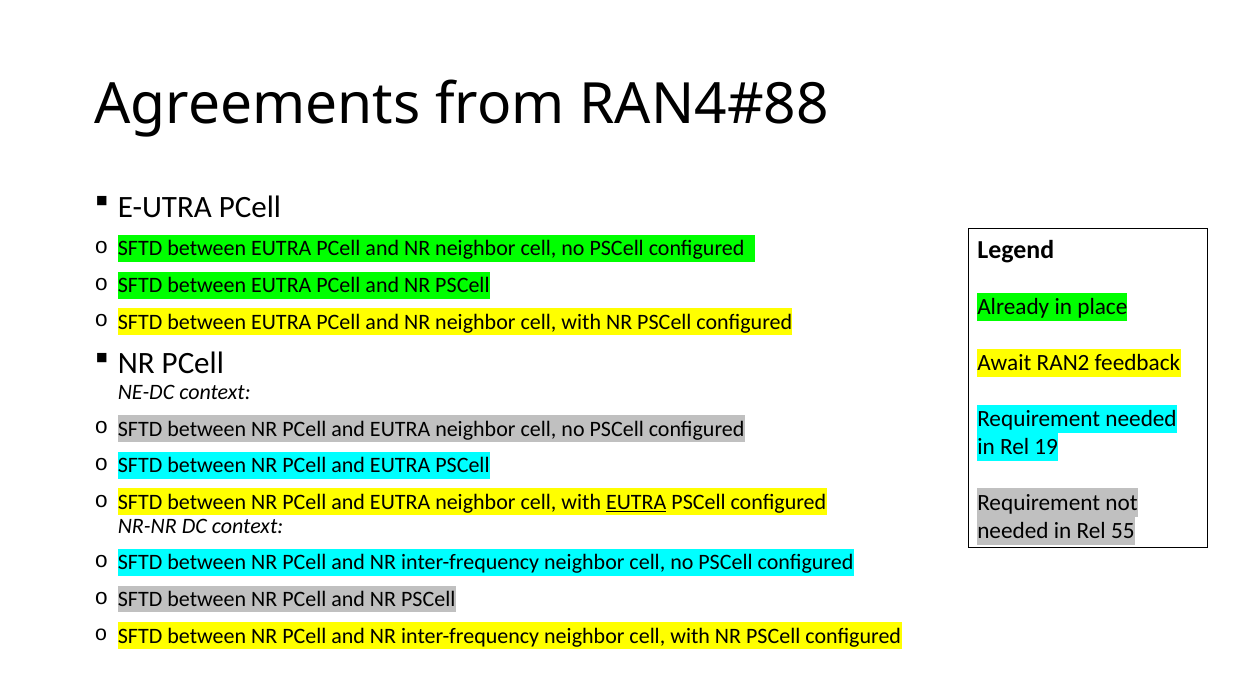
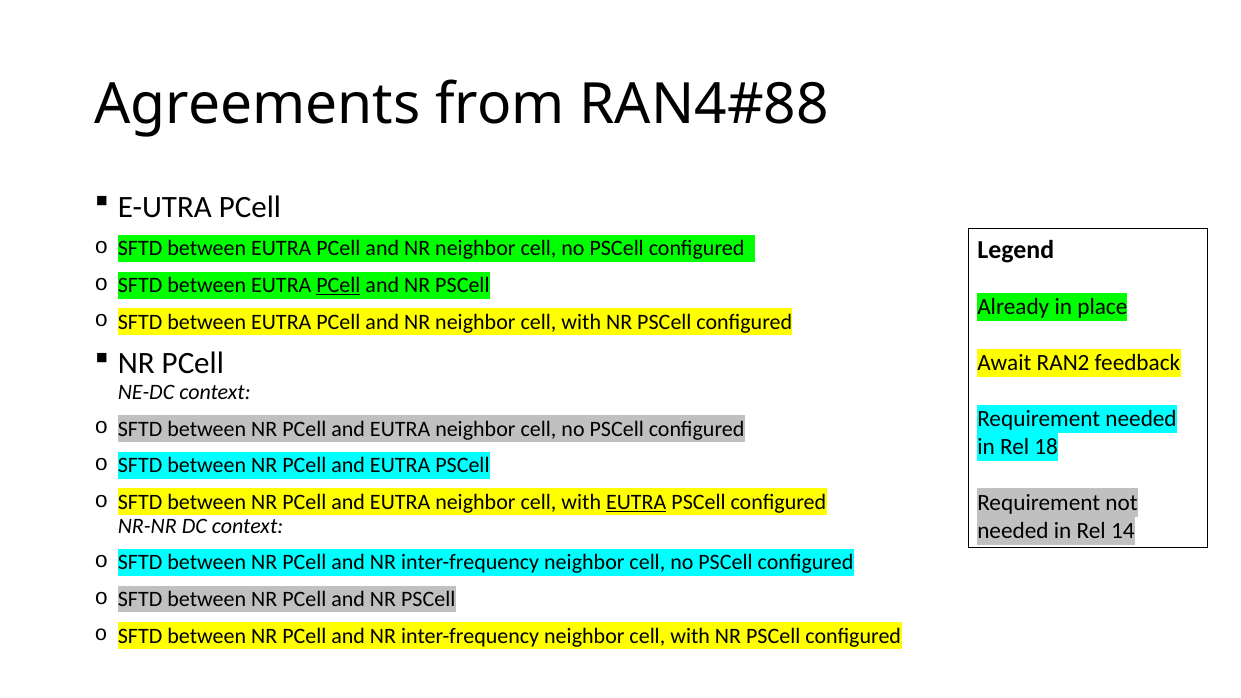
PCell underline: none -> present (338, 285)
19: 19 -> 18 (1046, 447)
55: 55 -> 14 (1123, 531)
